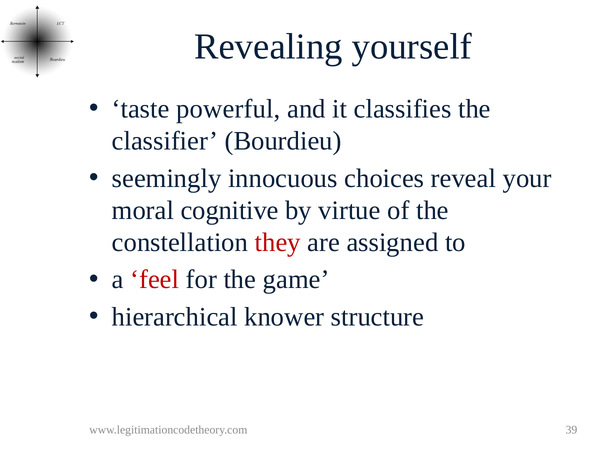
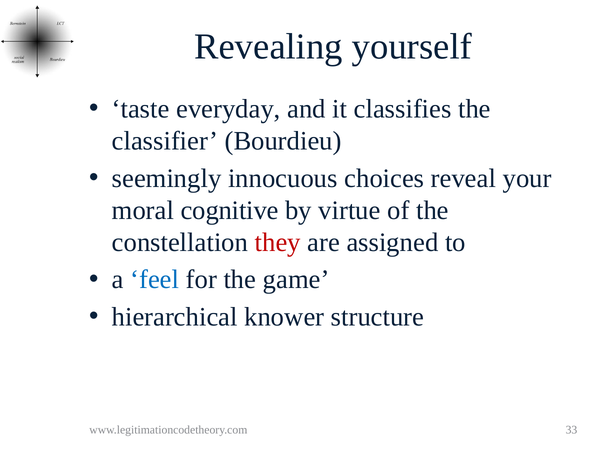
powerful: powerful -> everyday (228, 109)
feel colour: red -> blue (155, 280)
39: 39 -> 33 (571, 430)
